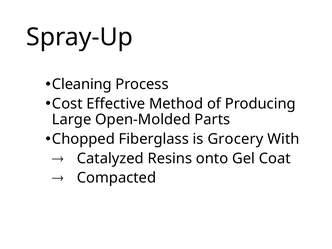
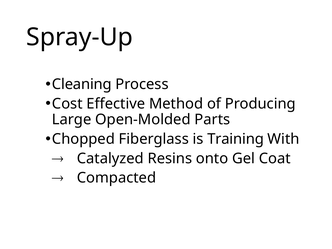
Grocery: Grocery -> Training (236, 139)
